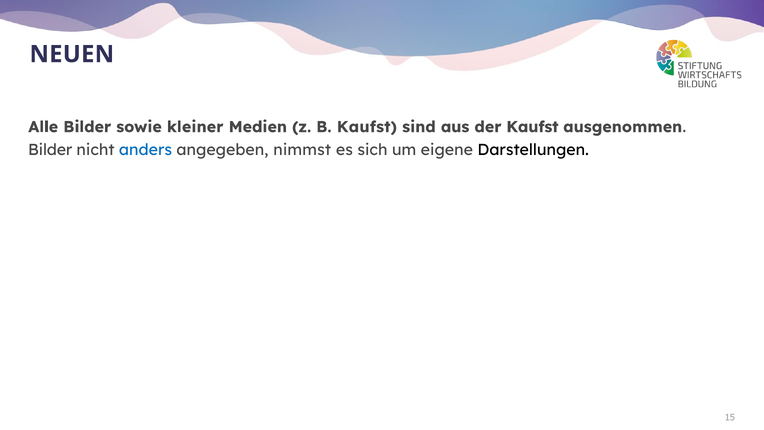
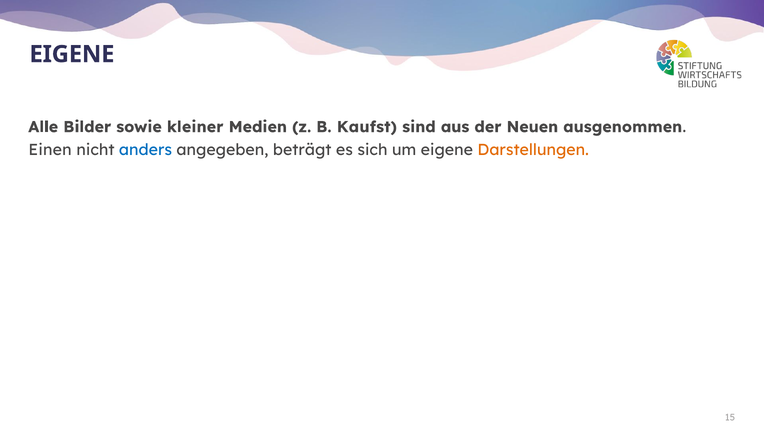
NEUEN: NEUEN -> EIGENE (72, 54)
der Kaufst: Kaufst -> Neuen (532, 127)
Bilder: Bilder -> Einen (50, 150)
nimmst: nimmst -> beträgt (302, 150)
Darstellungen colour: black -> orange (533, 150)
